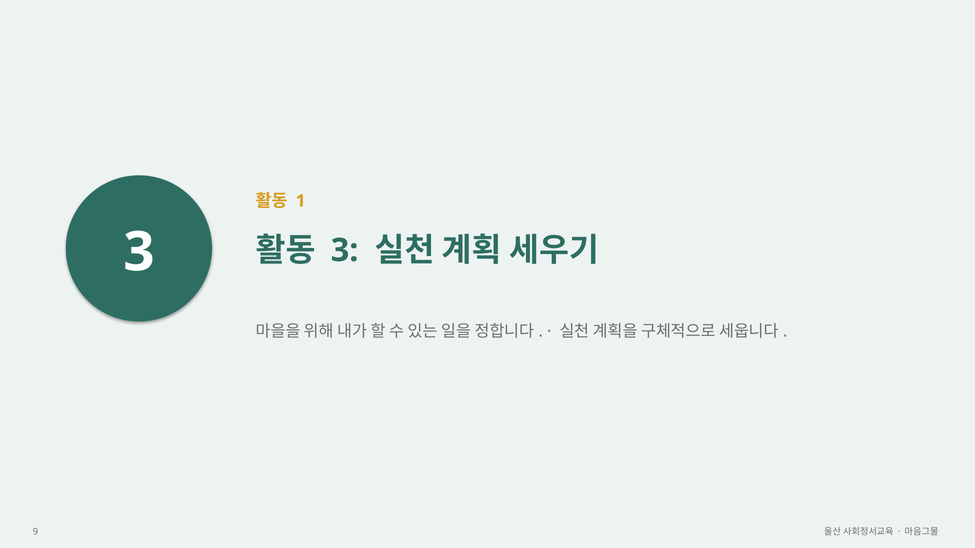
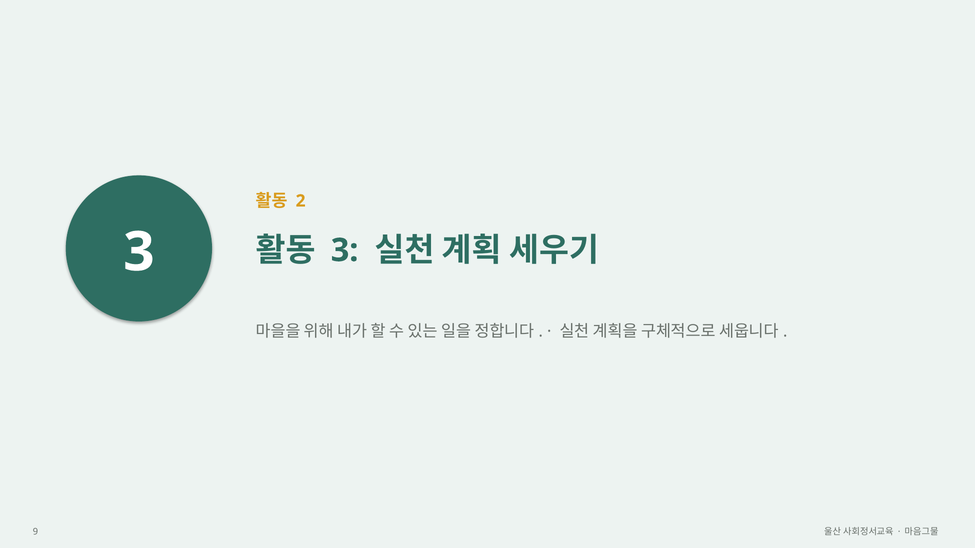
1: 1 -> 2 (301, 201)
